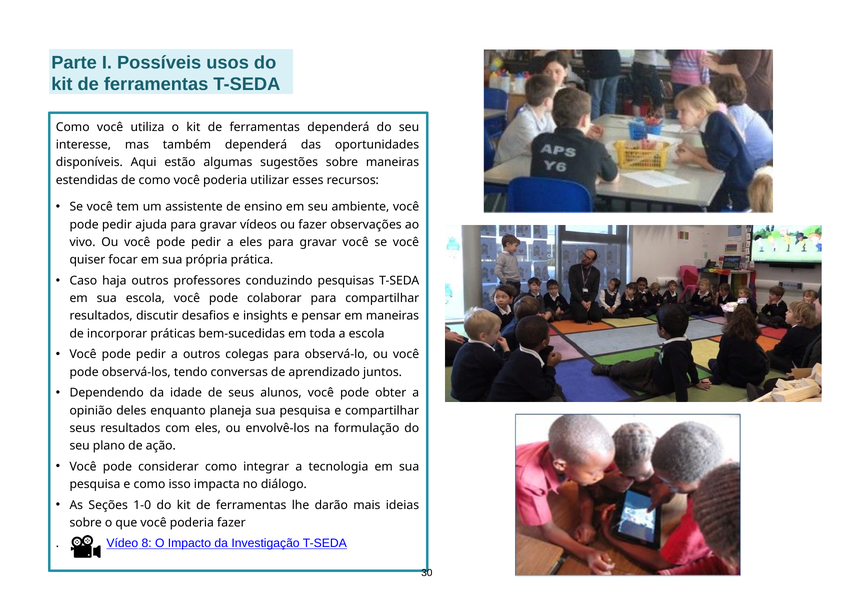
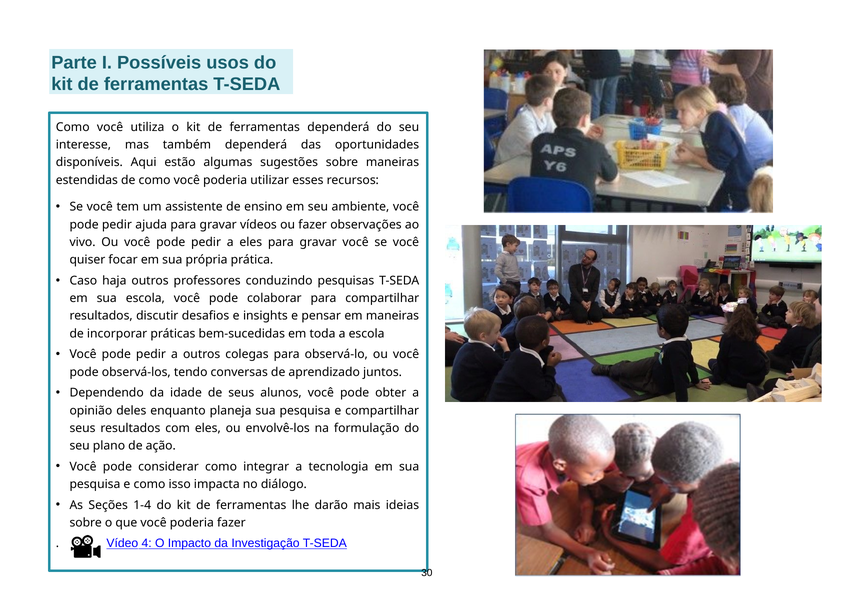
1-0: 1-0 -> 1-4 (142, 505)
8: 8 -> 4 (147, 543)
